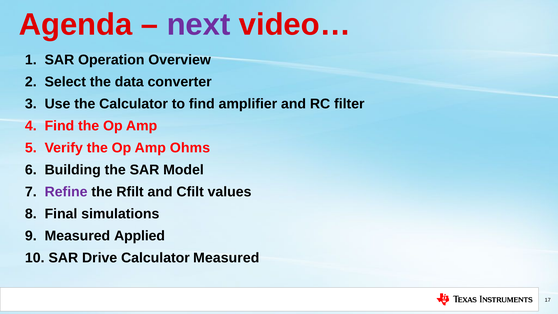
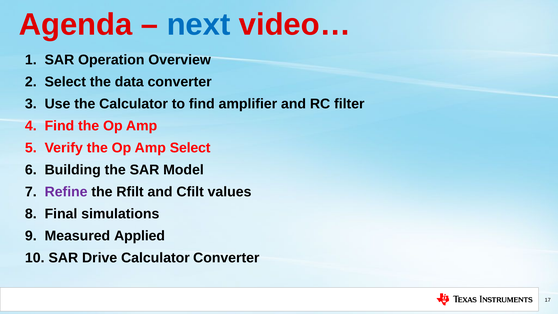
next colour: purple -> blue (198, 24)
Amp Ohms: Ohms -> Select (190, 148)
Calculator Measured: Measured -> Converter (226, 258)
